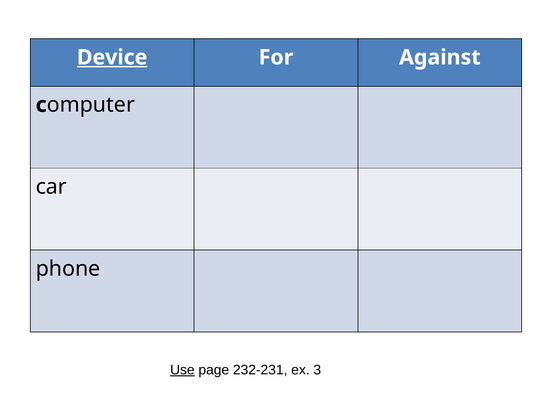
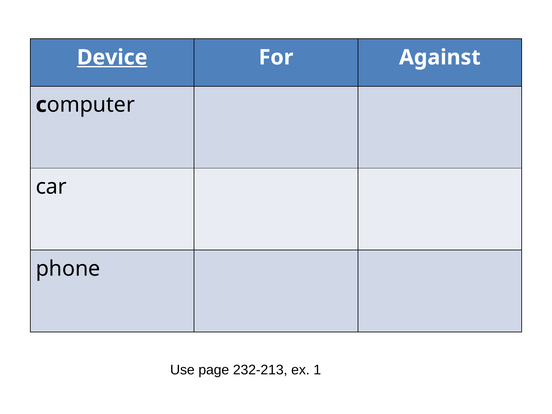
Use underline: present -> none (182, 370)
232-231: 232-231 -> 232-213 (260, 370)
3: 3 -> 1 (317, 370)
